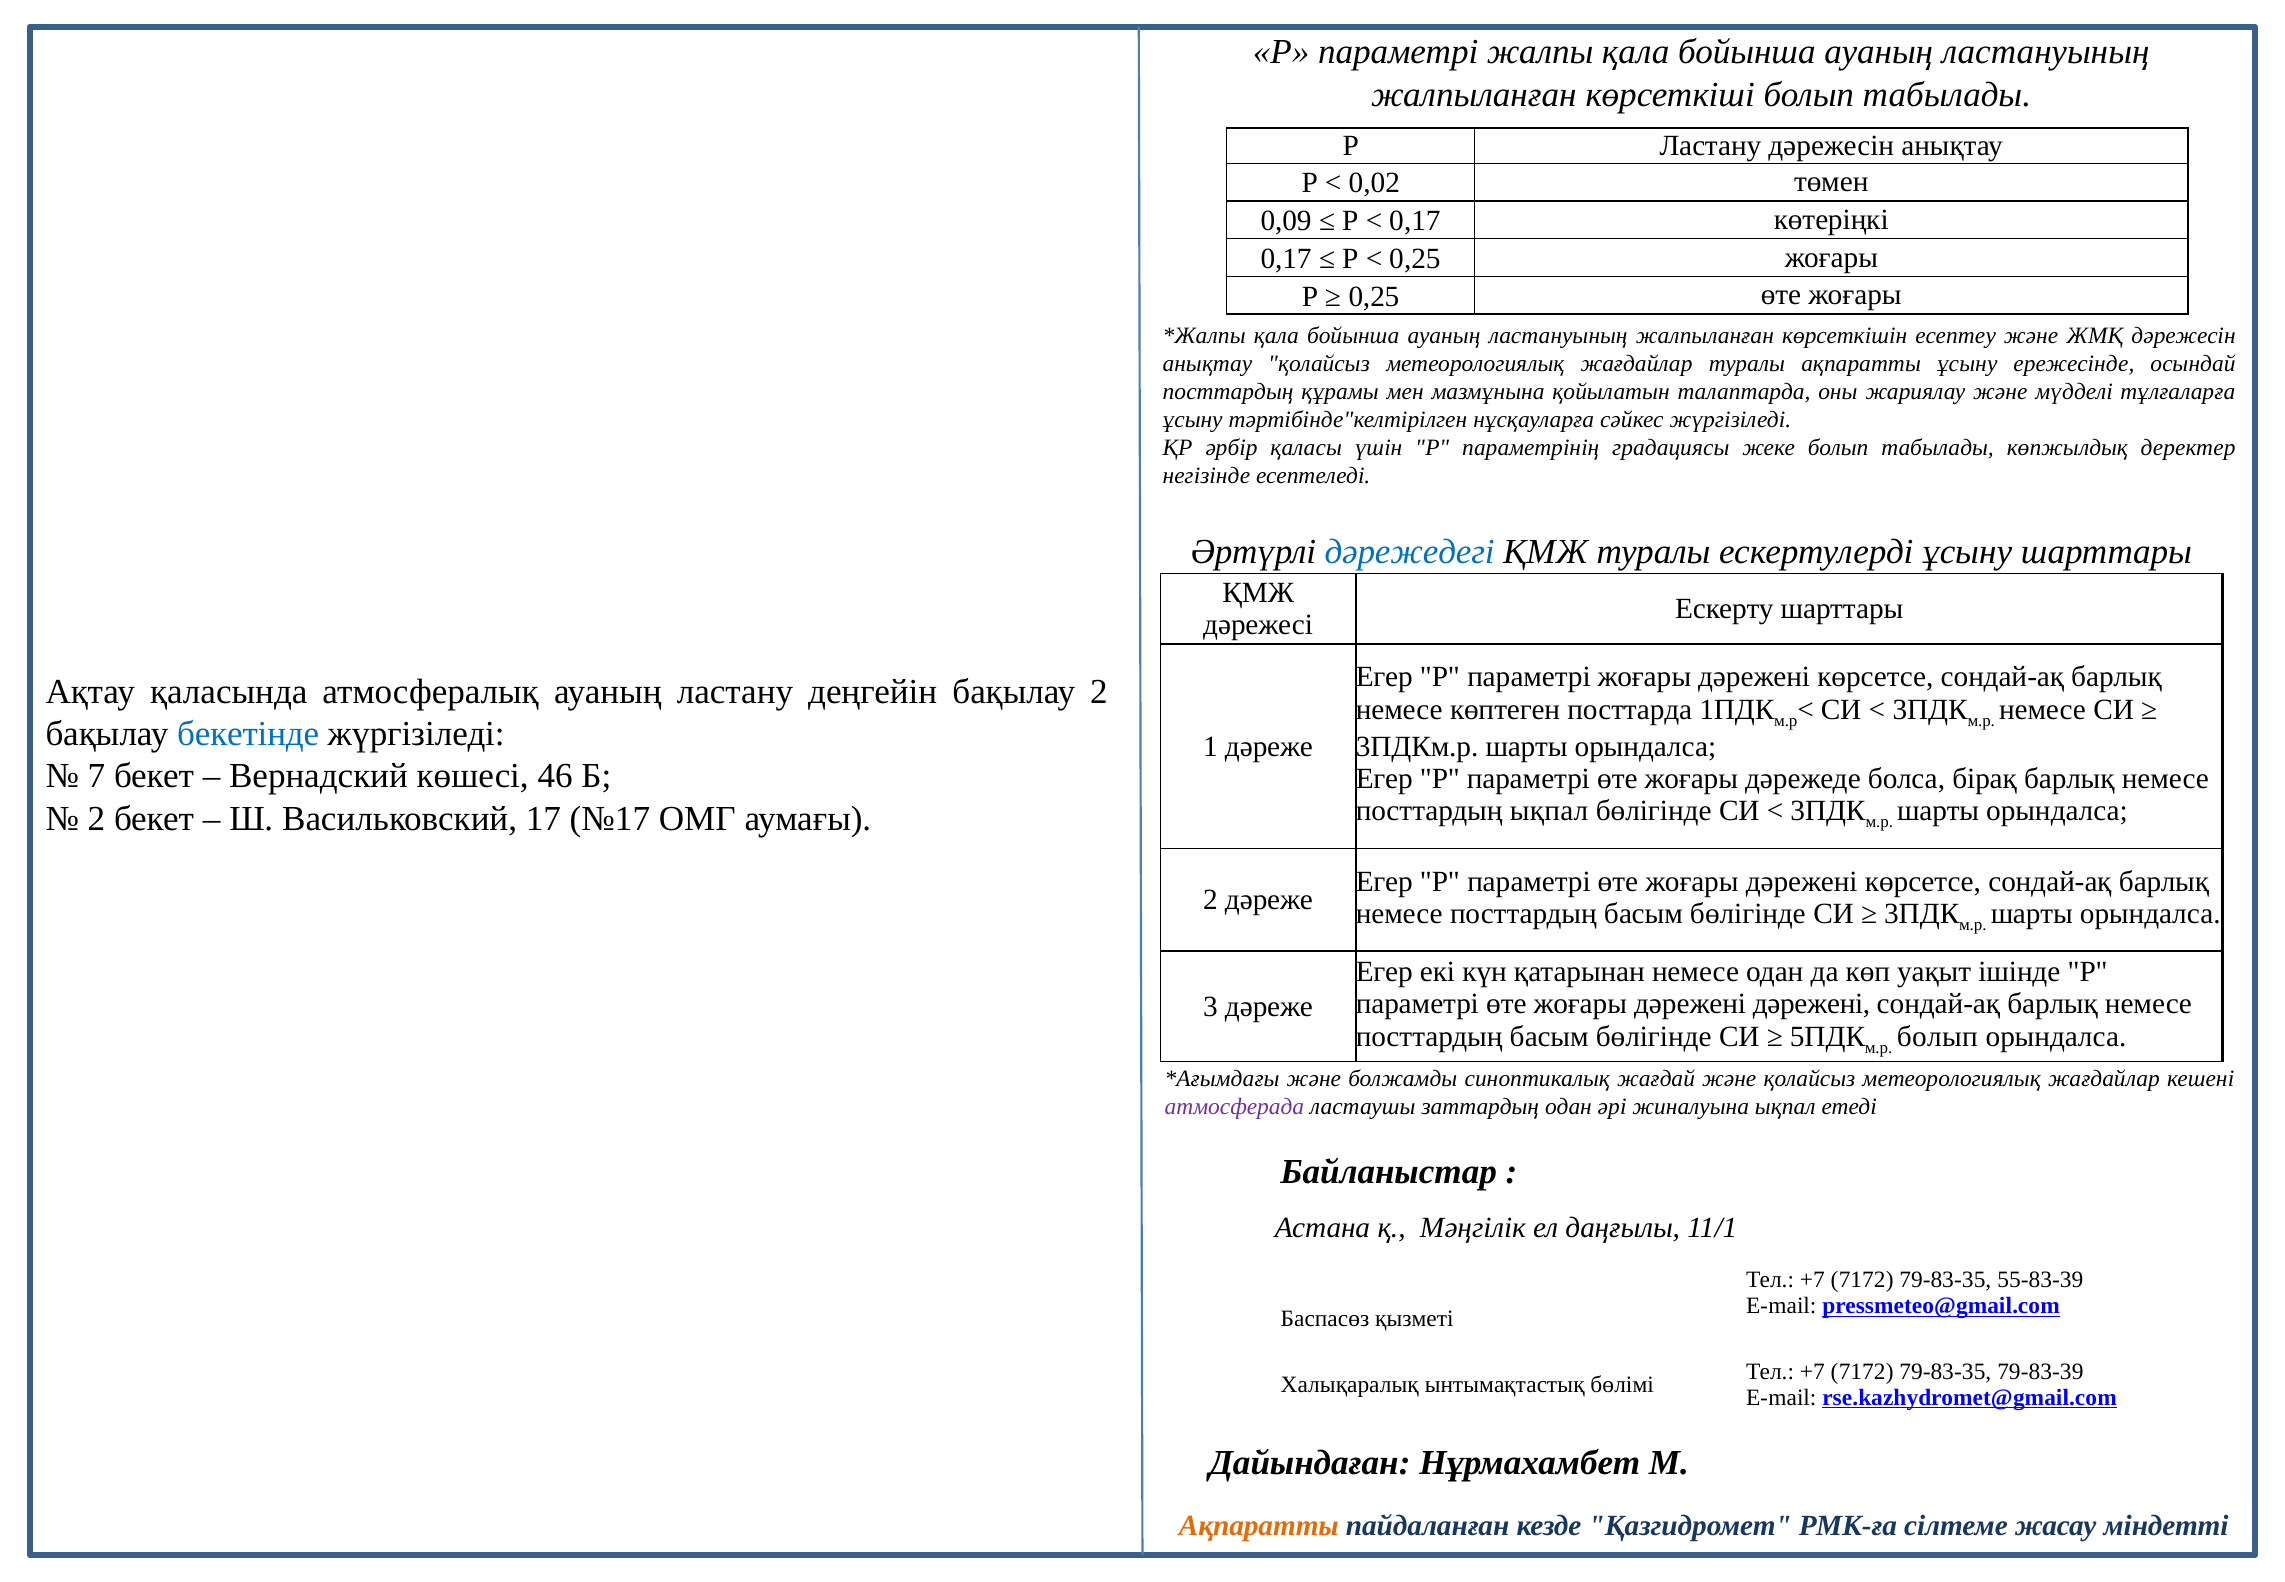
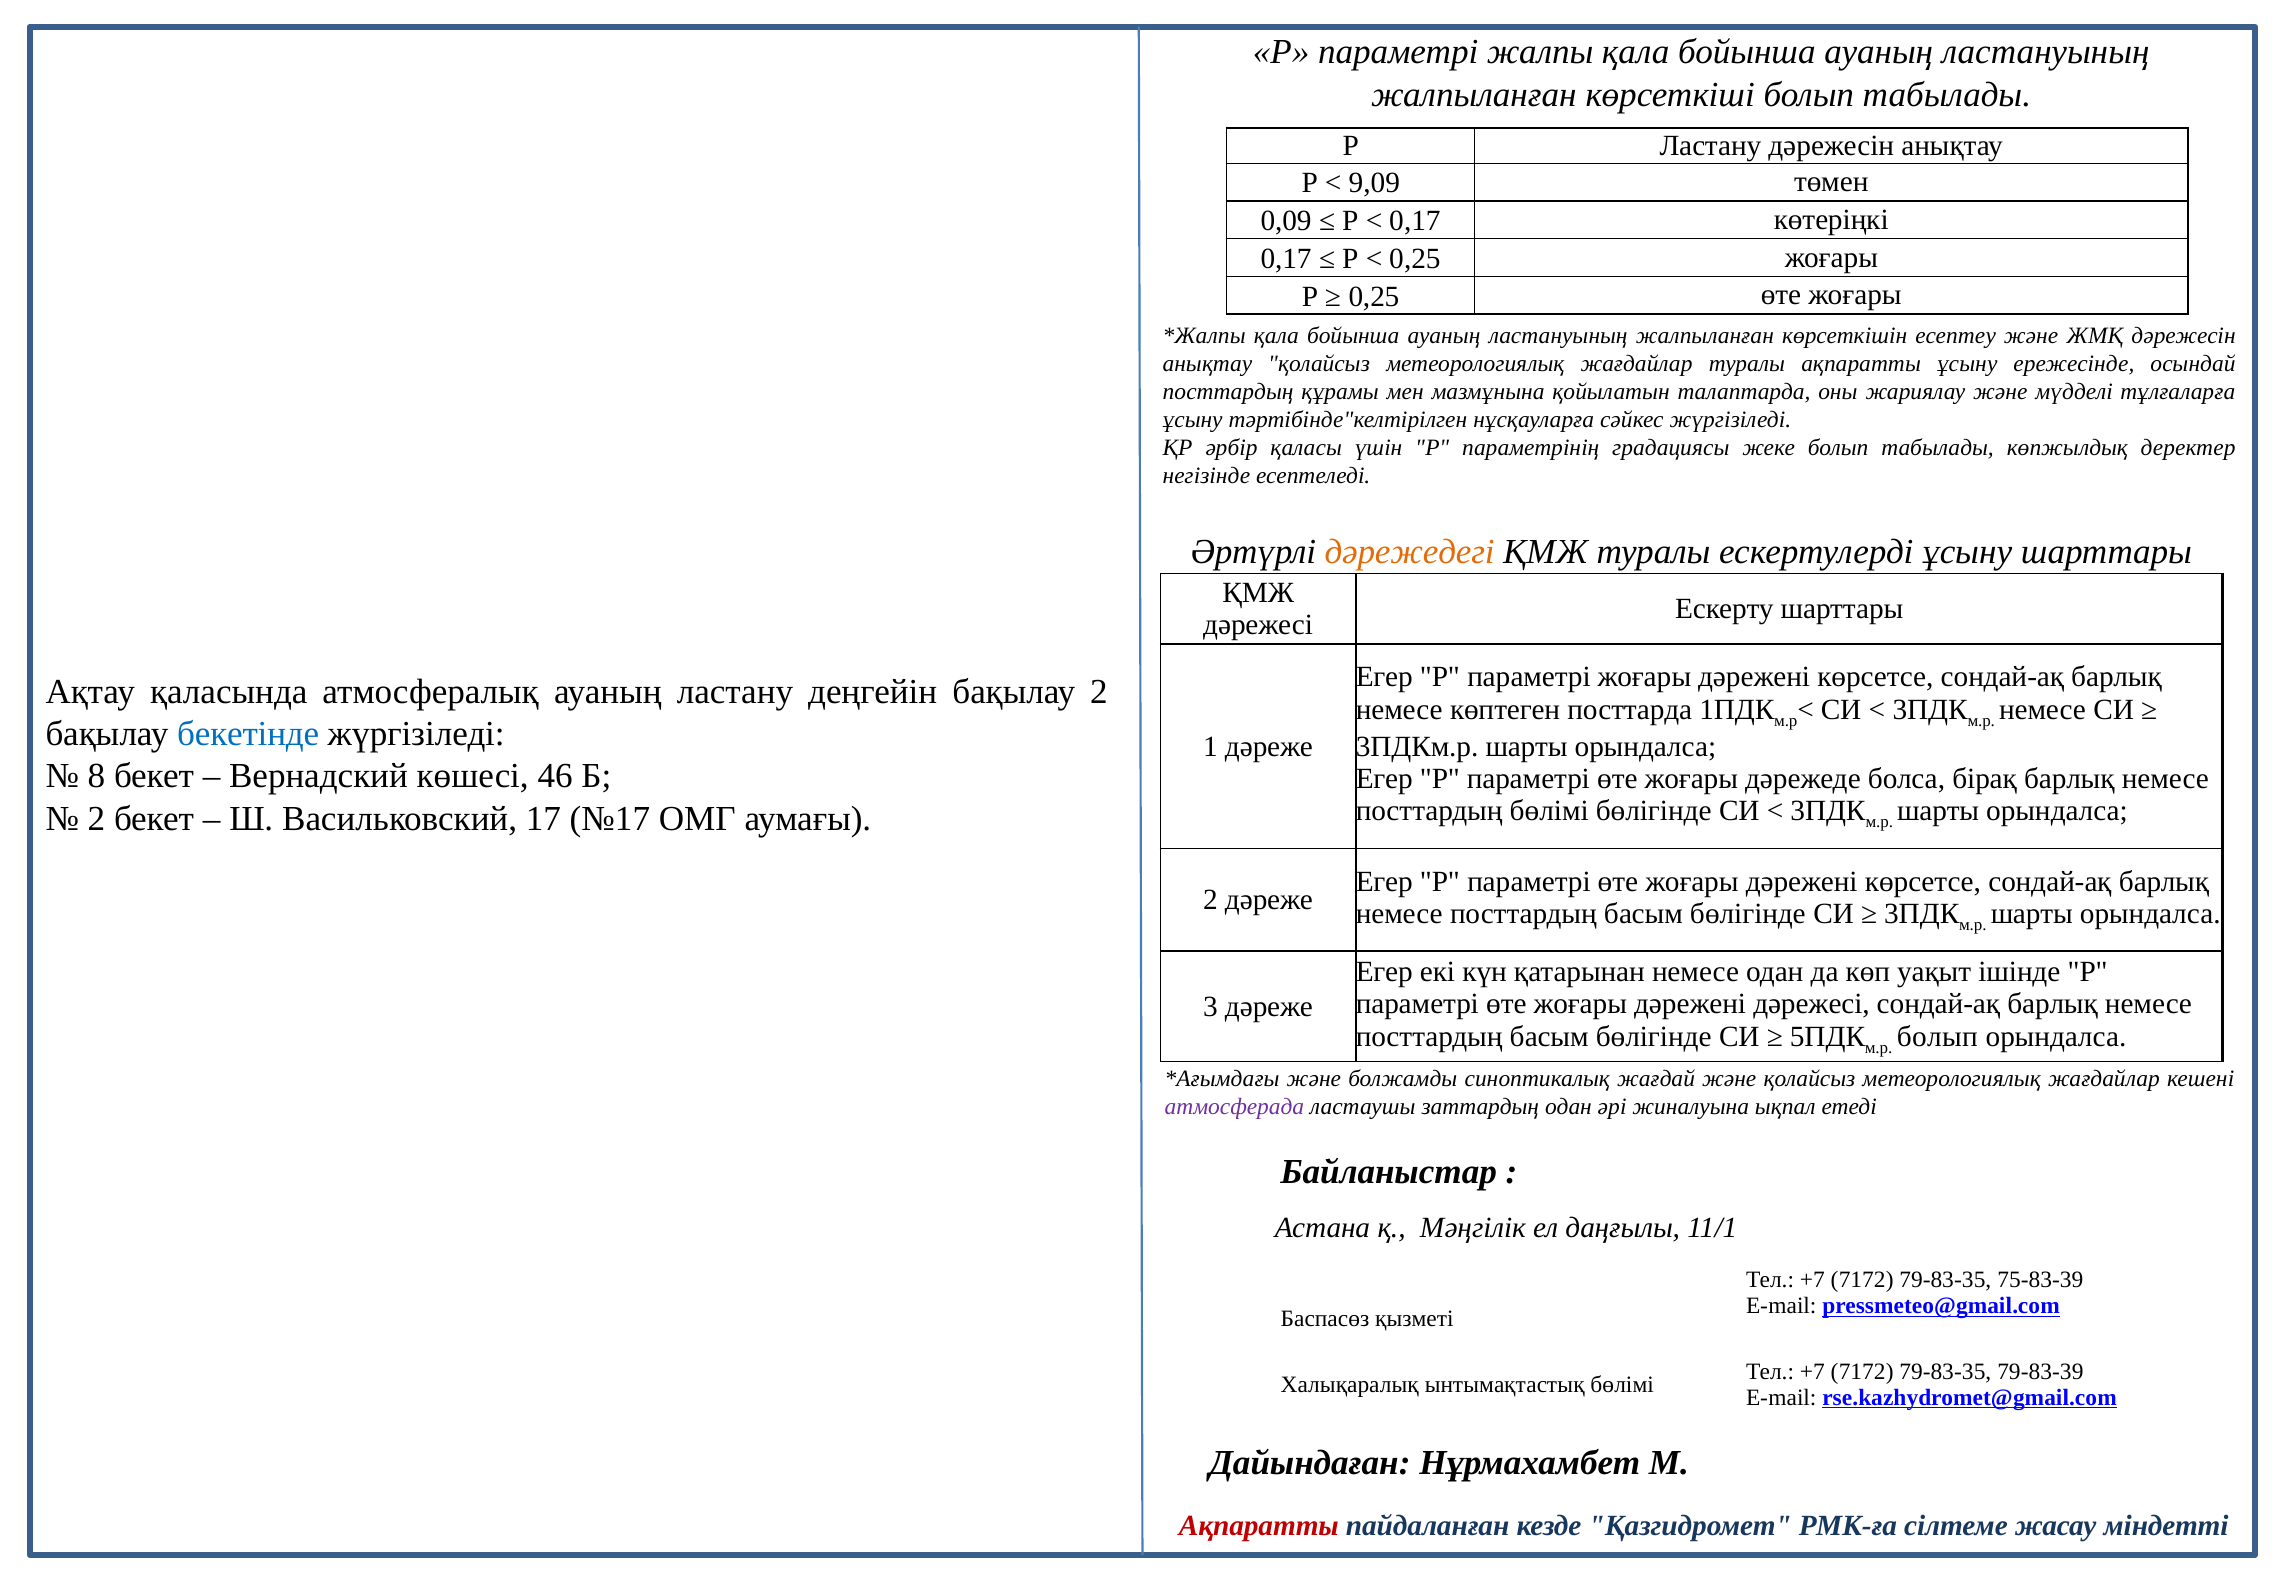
0,02: 0,02 -> 9,09 (1374, 183)
дәрежедегі colour: blue -> orange (1410, 552)
7: 7 -> 8 (96, 776)
посттардың ықпал: ықпал -> бөлімі (1549, 811)
дәрежені дәрежені: дәрежені -> дәрежесі (1811, 1004)
55-83-39: 55-83-39 -> 75-83-39 (2040, 1280)
Ақпаратты colour: orange -> red (1259, 1526)
